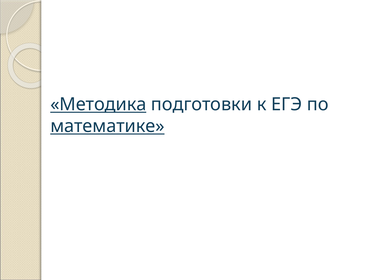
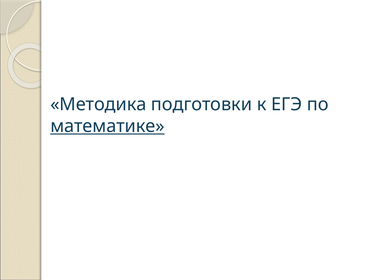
Методика underline: present -> none (98, 104)
